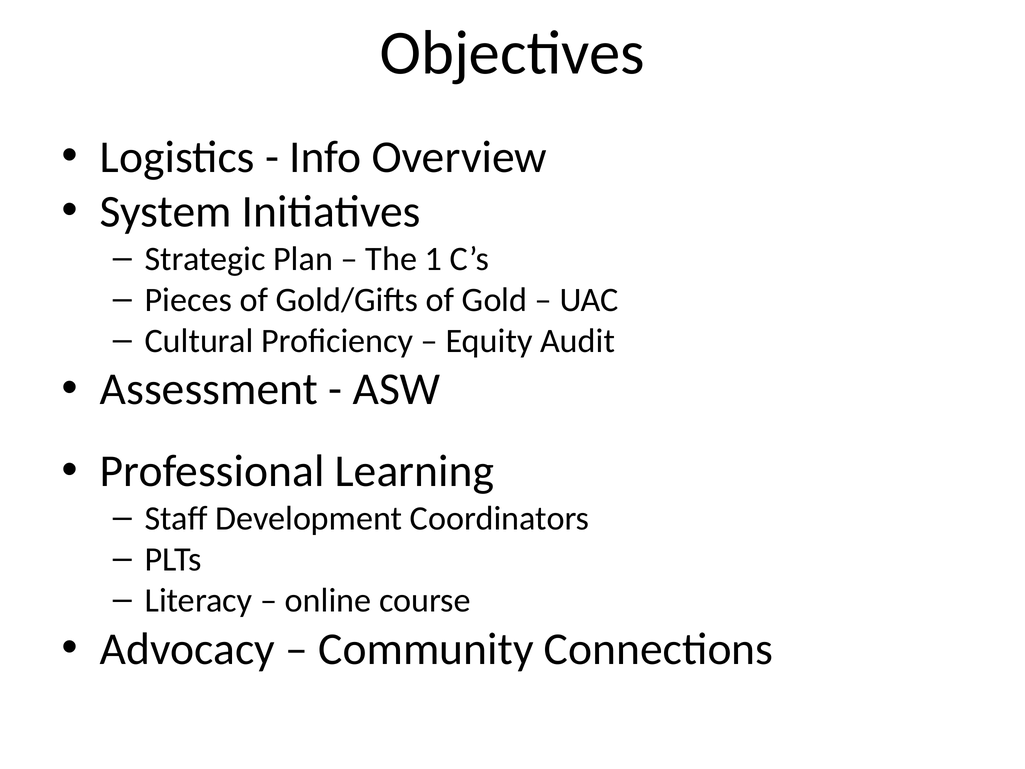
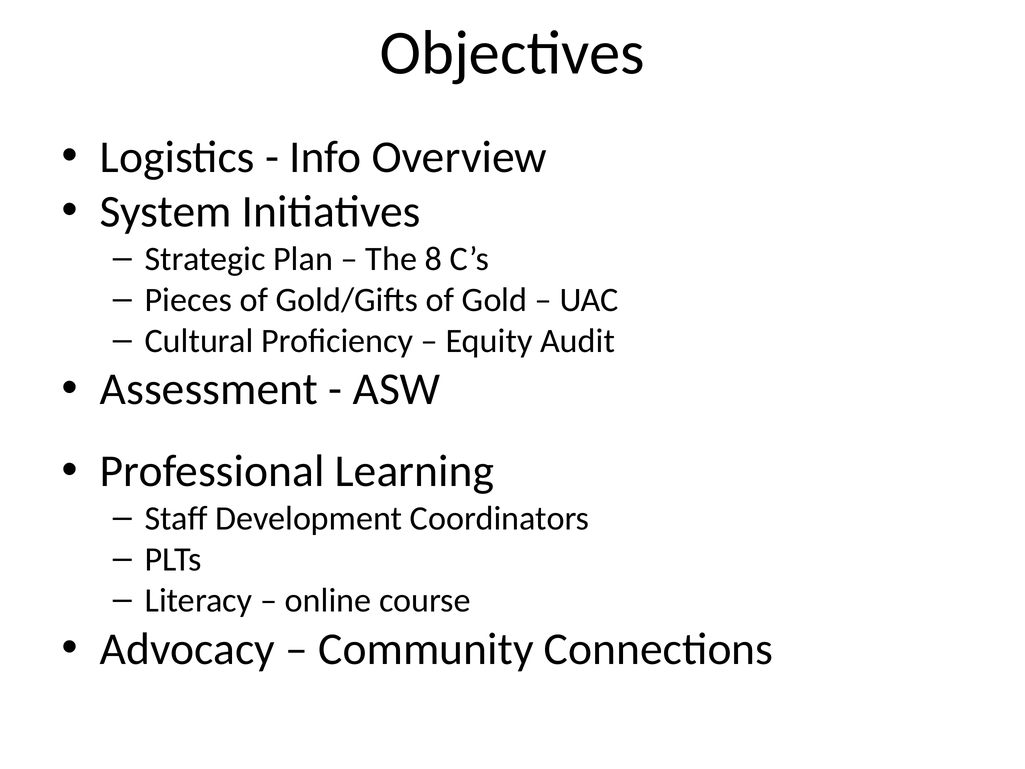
1: 1 -> 8 (433, 259)
